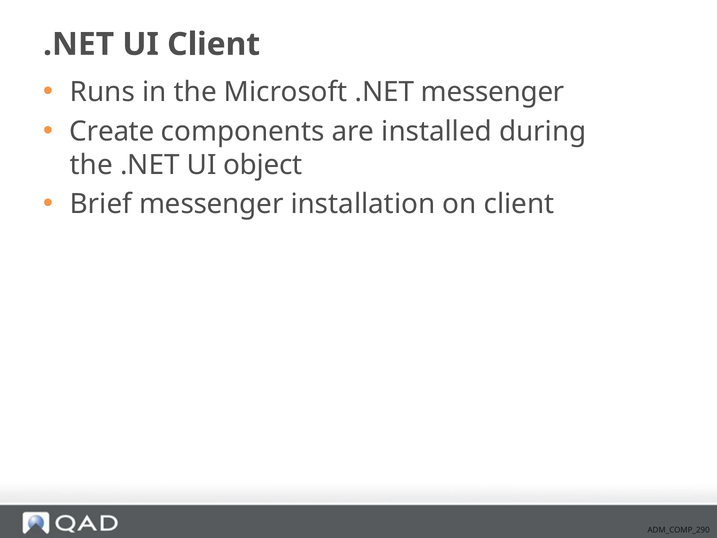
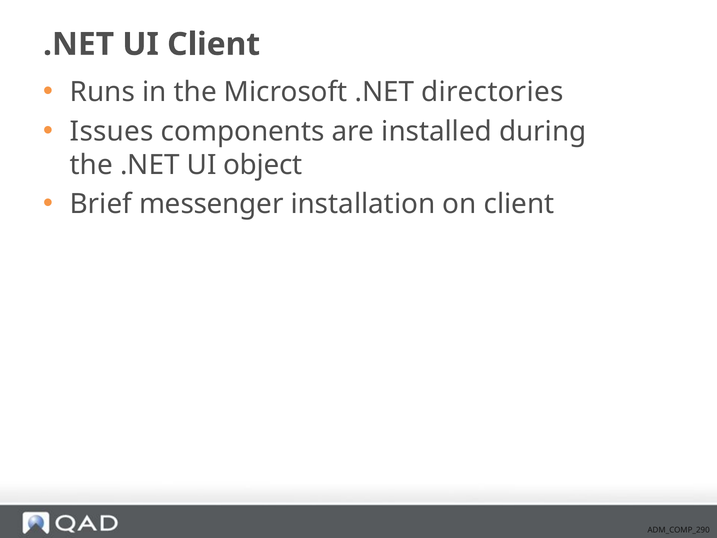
.NET messenger: messenger -> directories (492, 92)
Create: Create -> Issues (112, 131)
